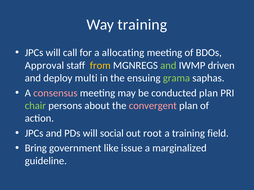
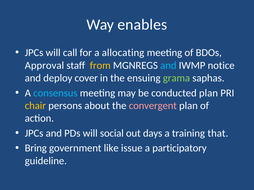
Way training: training -> enables (142, 25)
and colour: light green -> light blue (168, 66)
driven: driven -> notice (221, 66)
multi: multi -> cover (86, 78)
consensus colour: pink -> light blue (55, 93)
chair colour: light green -> yellow (35, 106)
root: root -> days (153, 134)
field: field -> that (218, 134)
marginalized: marginalized -> participatory (179, 148)
